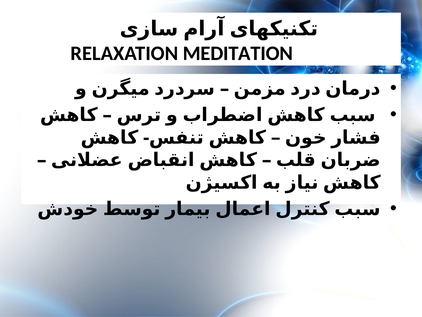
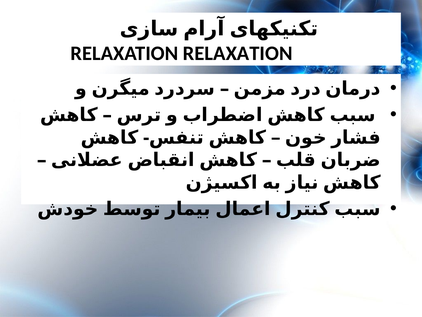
RELAXATION MEDITATION: MEDITATION -> RELAXATION (238, 53)
